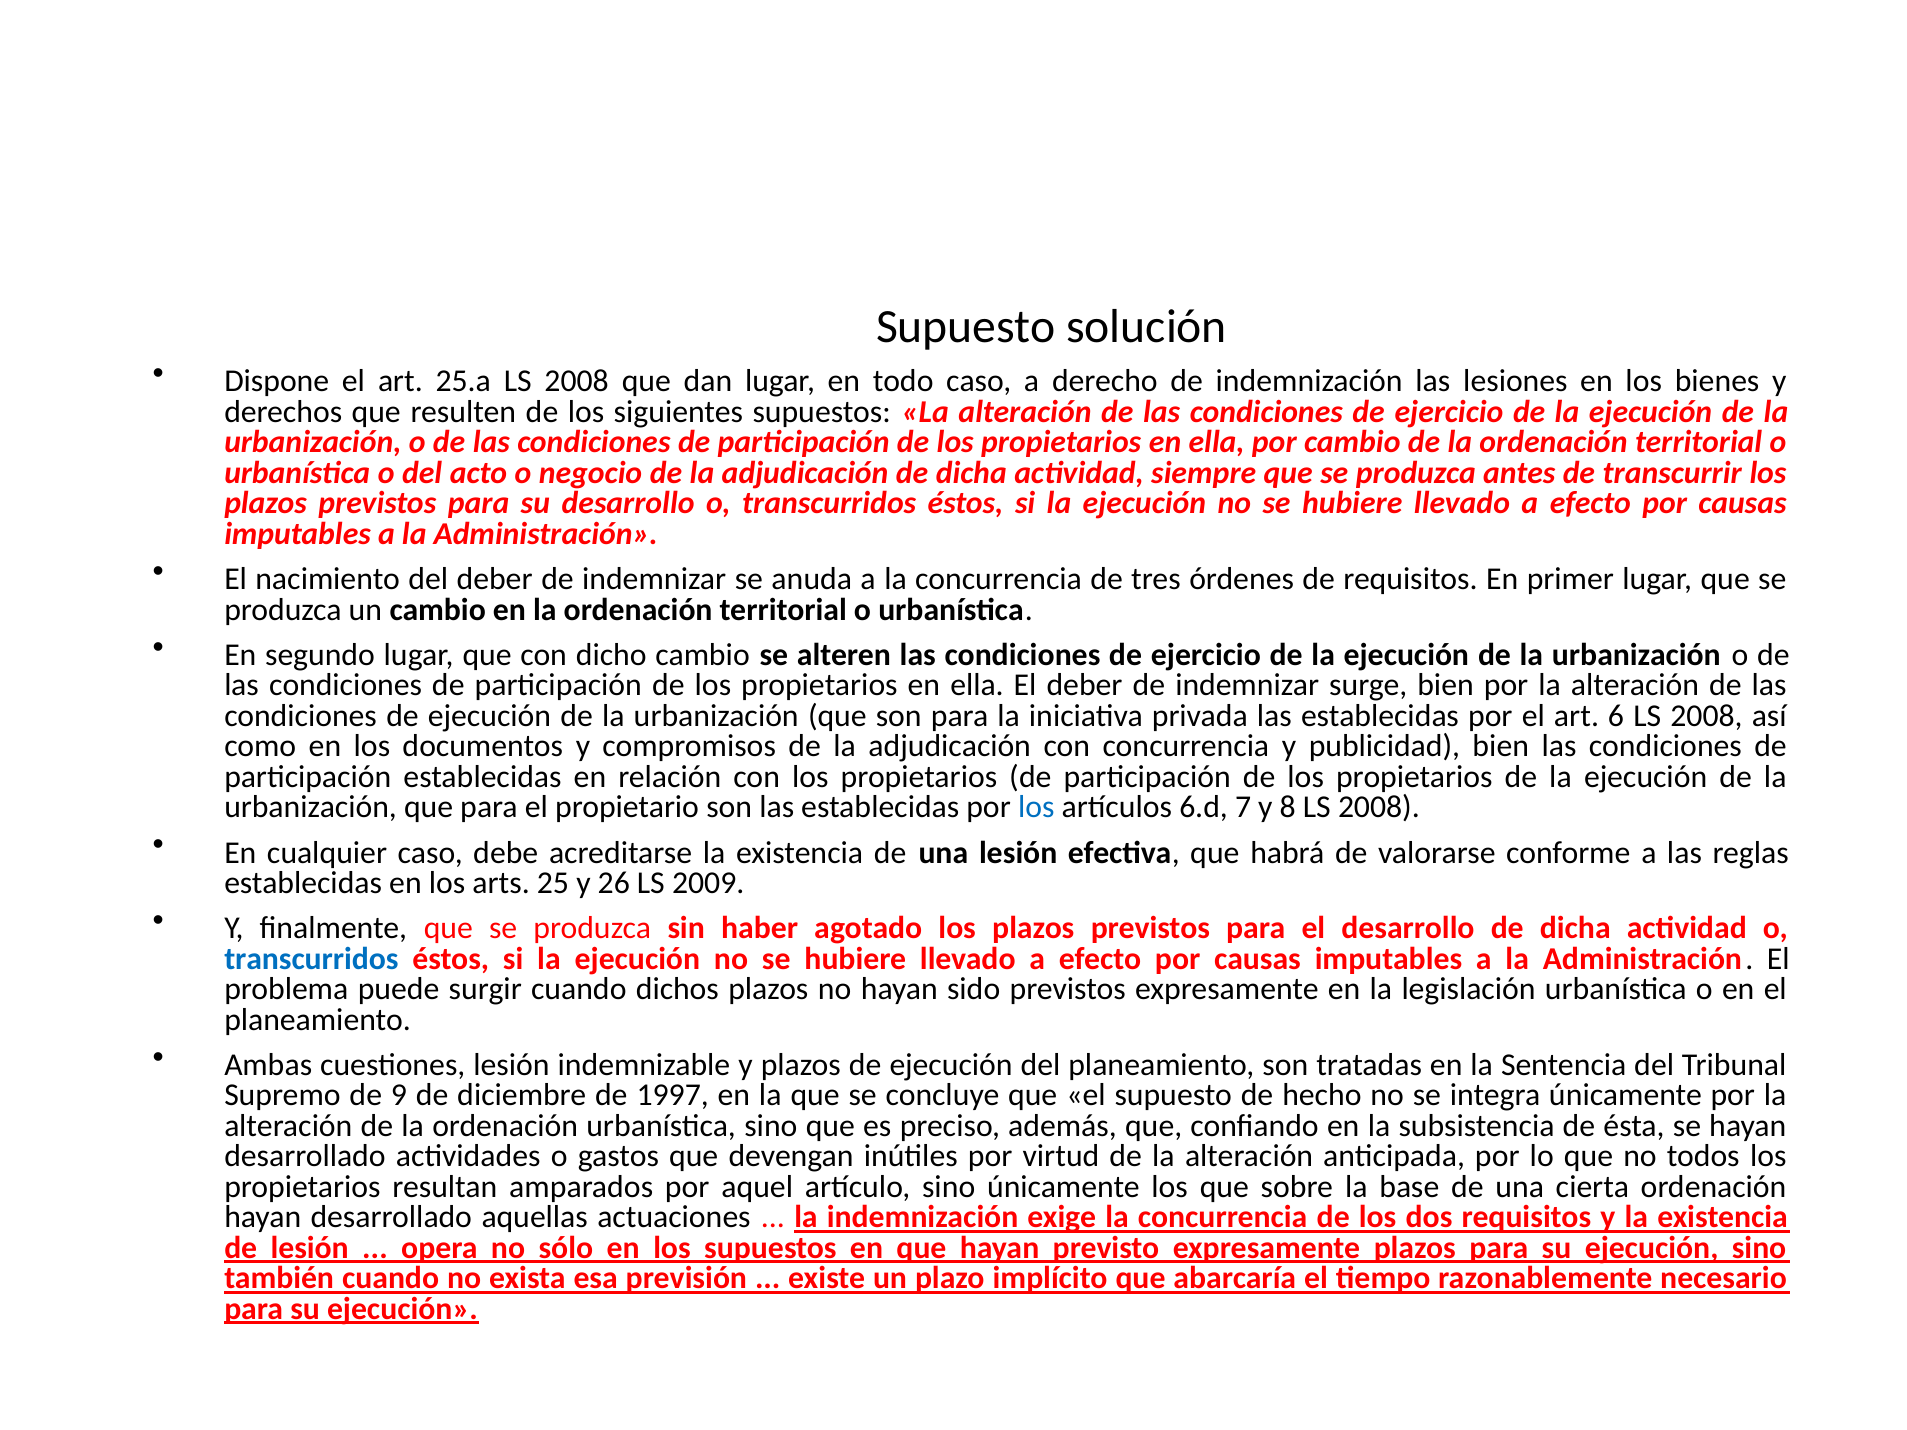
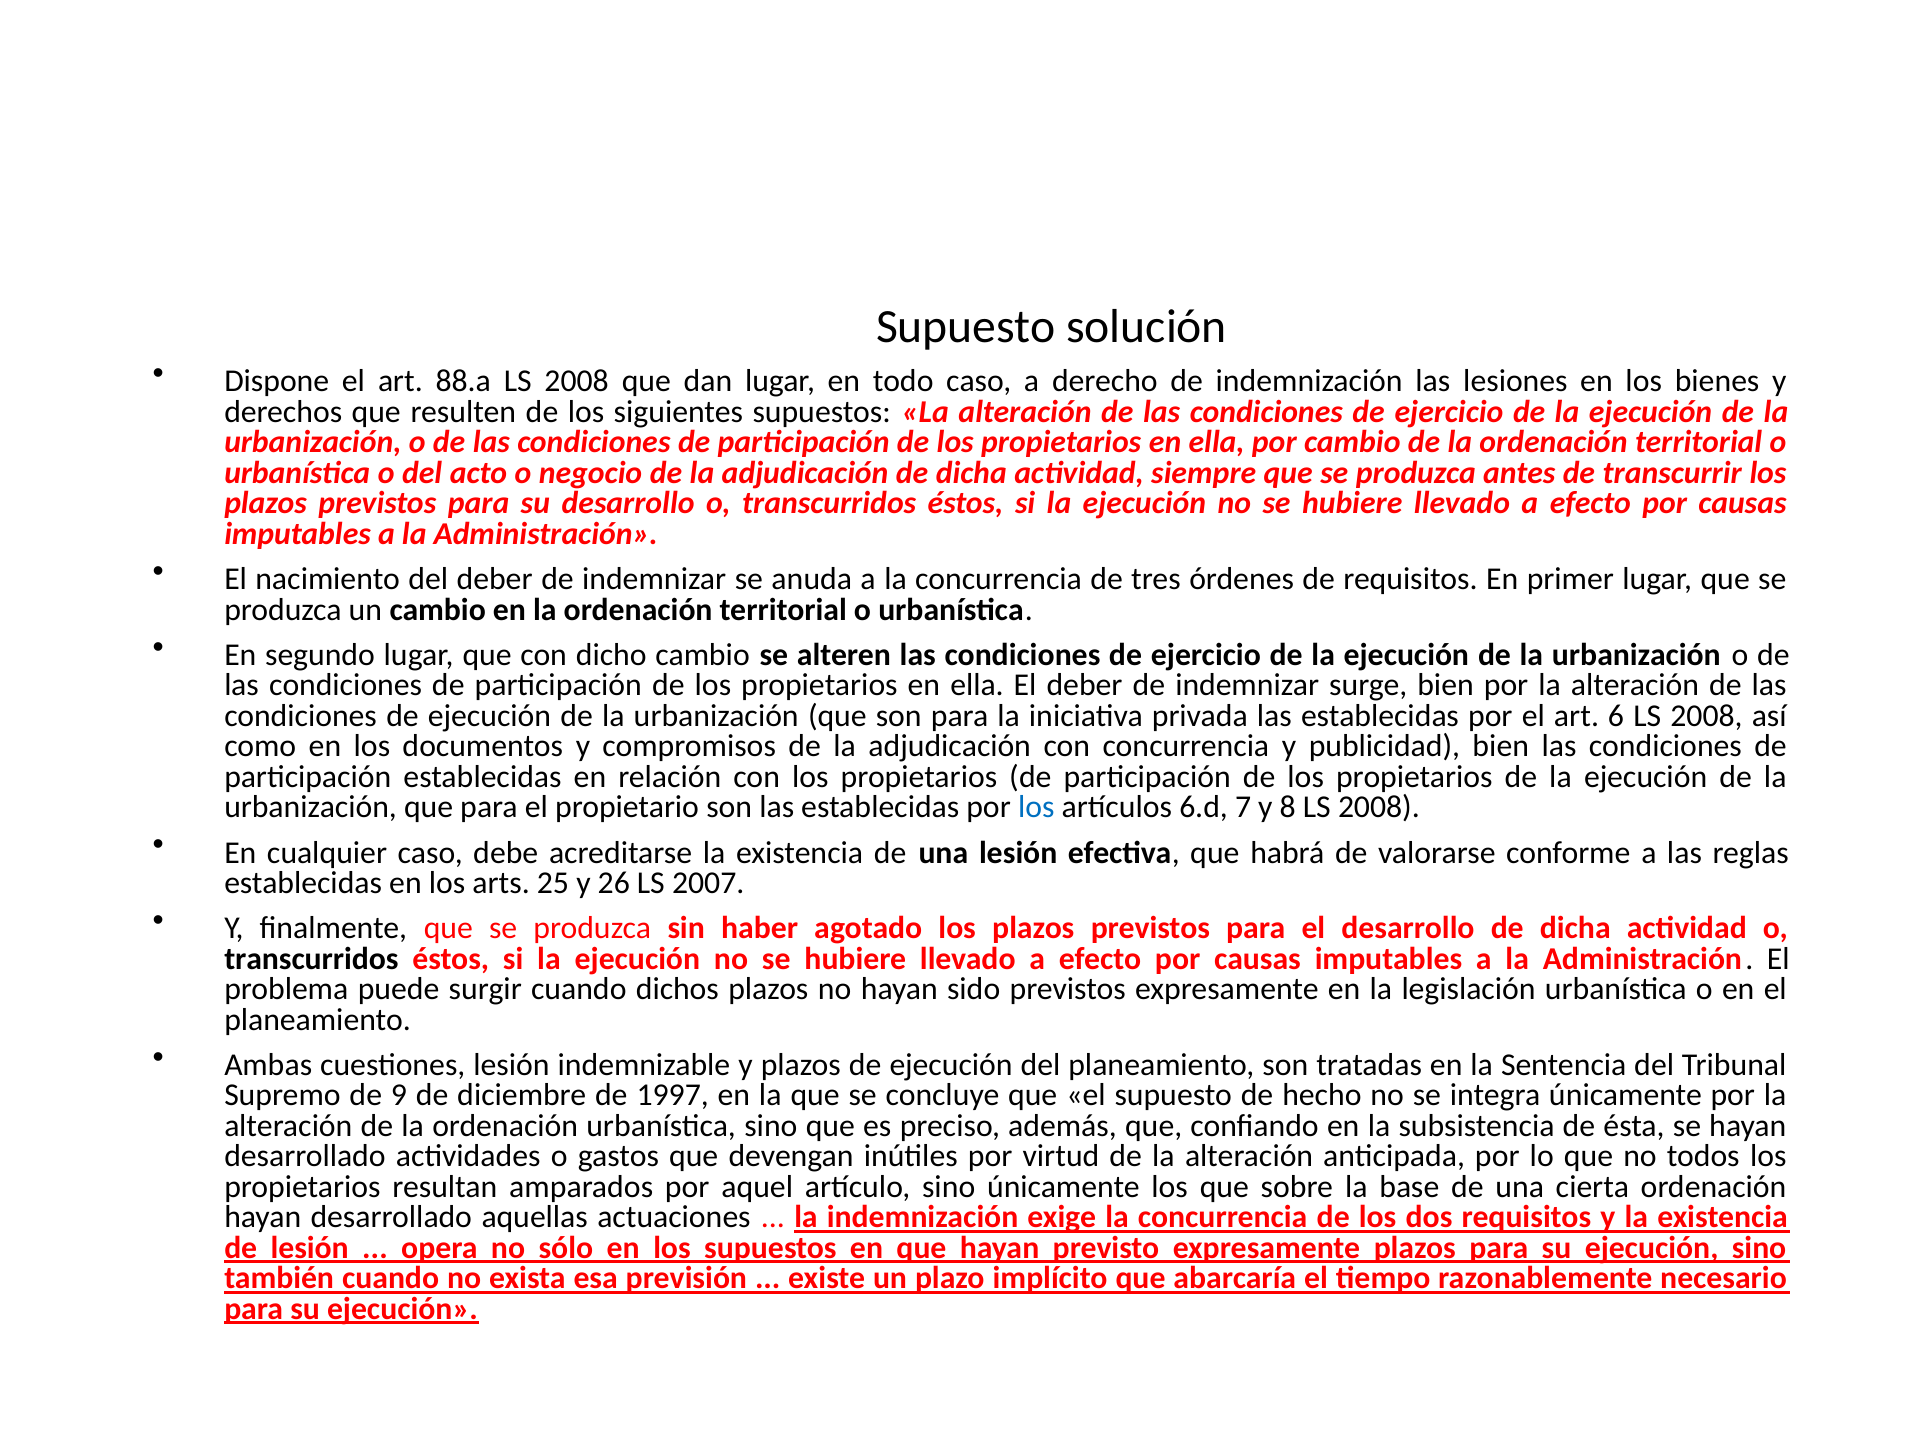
25.a: 25.a -> 88.a (463, 382)
2009: 2009 -> 2007 (708, 883)
transcurridos colour: blue -> black (311, 959)
